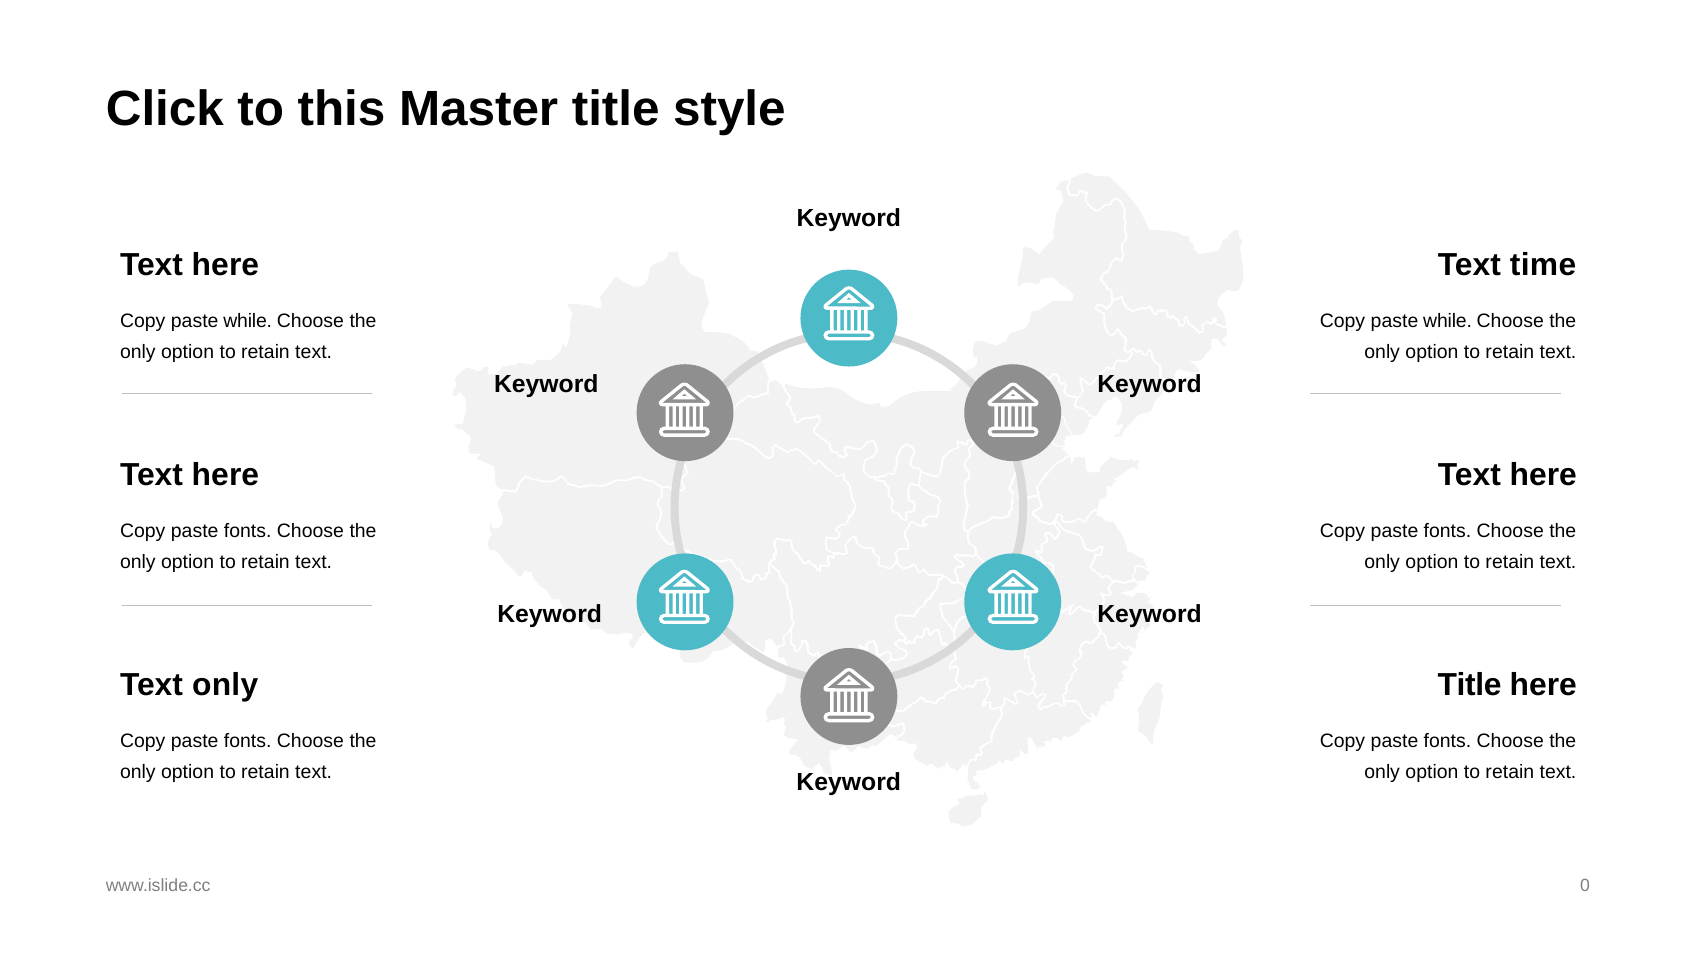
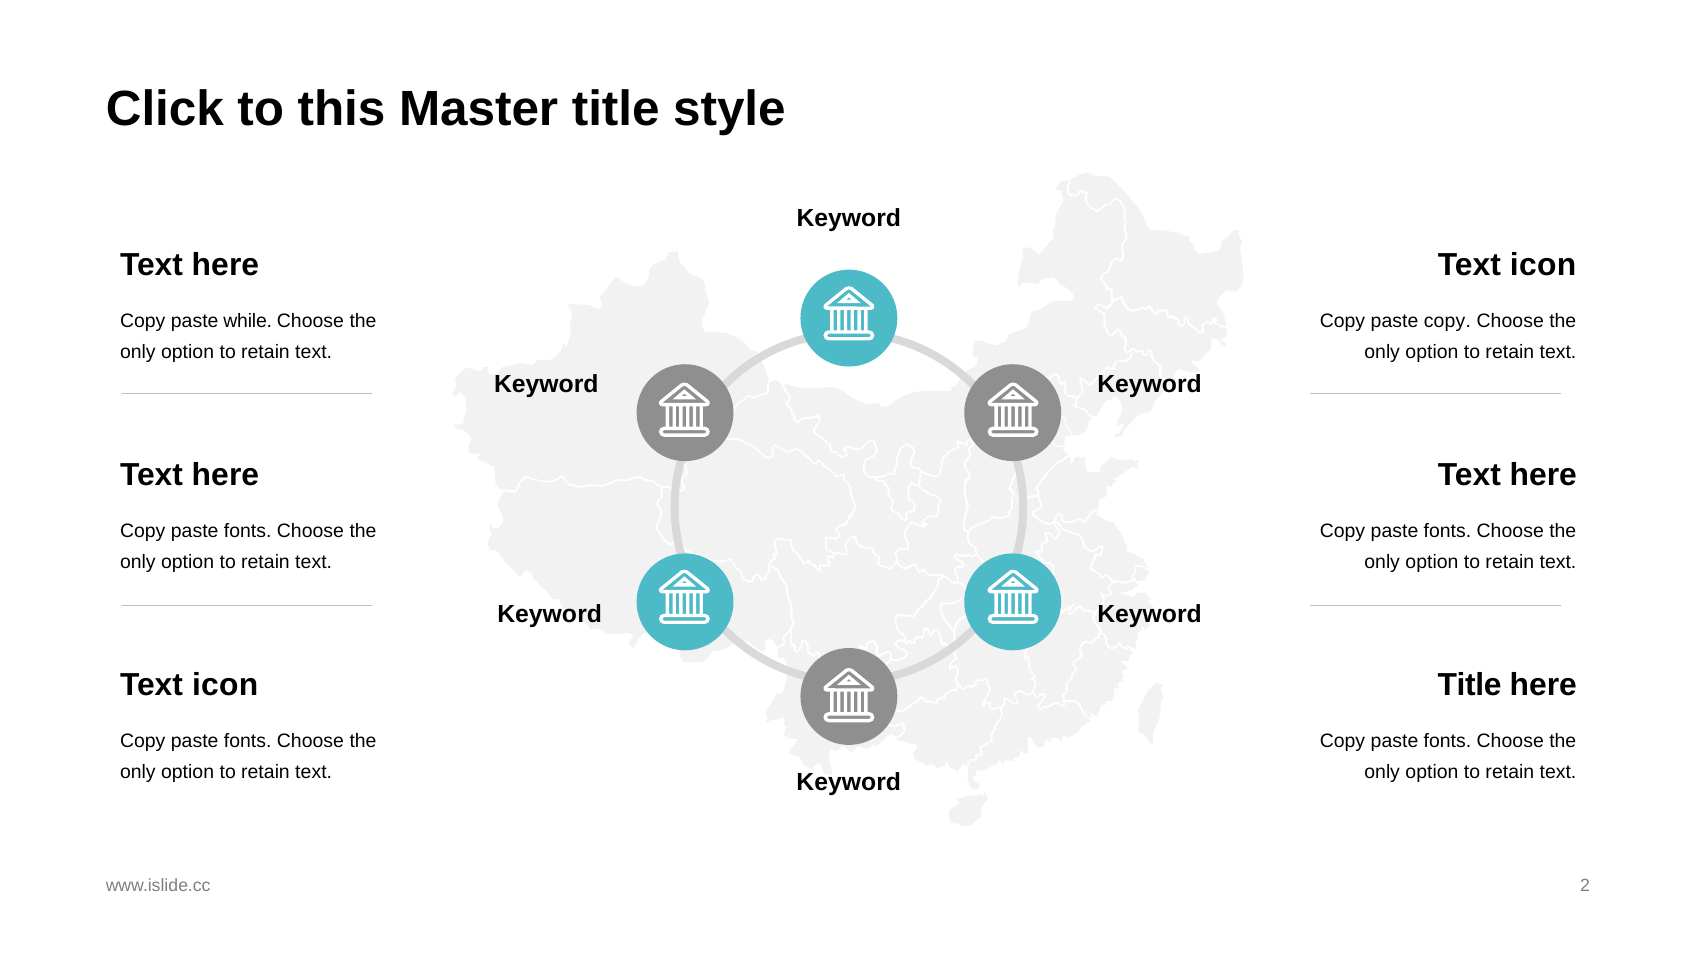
time: time -> icon (1543, 265)
while: while -> copy (1447, 322)
only: only -> icon (225, 685)
0: 0 -> 2 (1585, 885)
